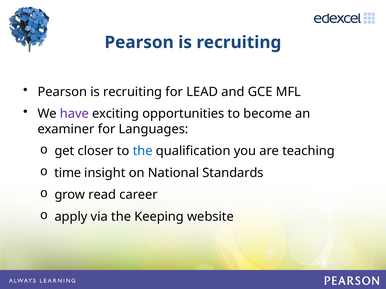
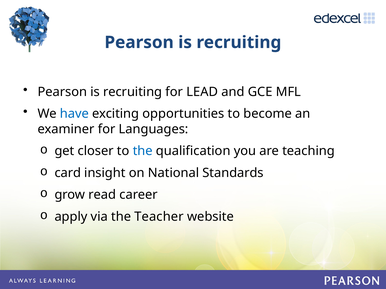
have colour: purple -> blue (74, 114)
time: time -> card (68, 173)
Keeping: Keeping -> Teacher (159, 217)
